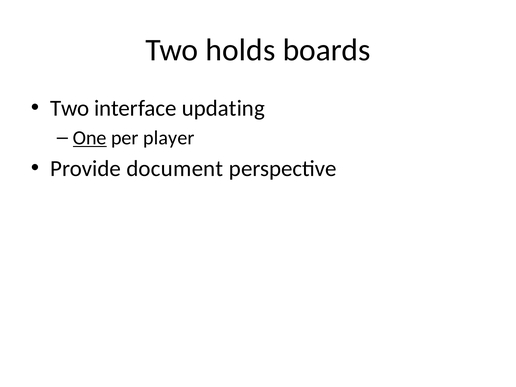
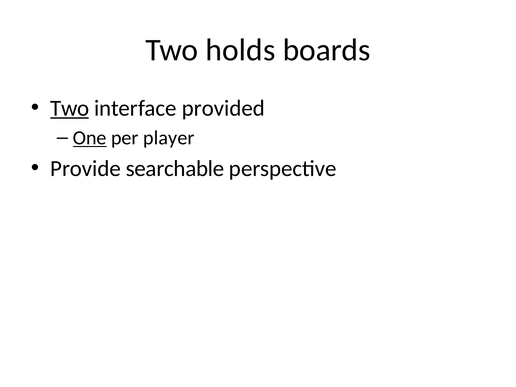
Two underline: none -> present (70, 108)
updating: updating -> provided (223, 108)
document: document -> searchable (175, 168)
